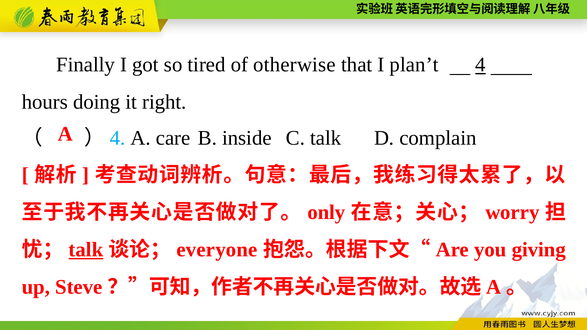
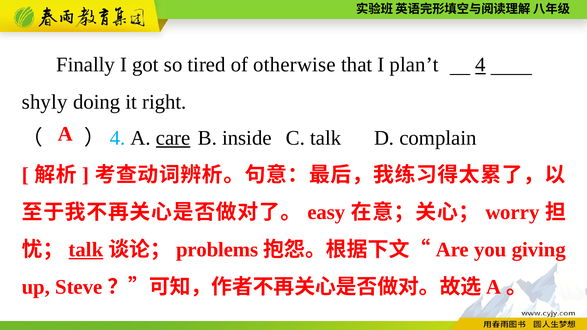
hours: hours -> shyly (45, 102)
care underline: none -> present (173, 138)
only: only -> easy (326, 212)
everyone: everyone -> problems (217, 250)
